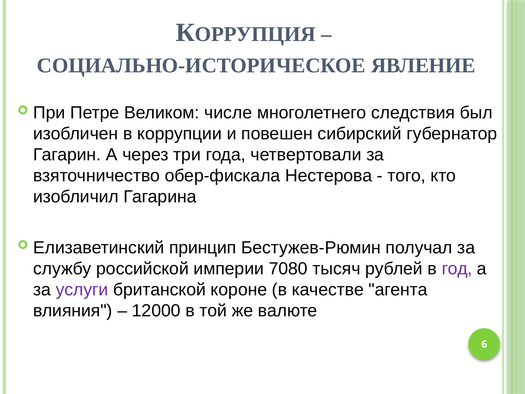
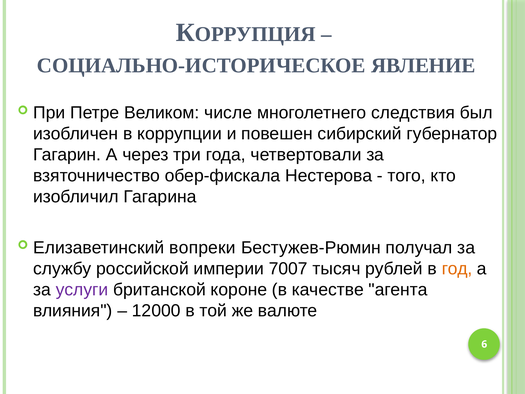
принцип: принцип -> вопреки (203, 248)
7080: 7080 -> 7007 (288, 269)
год colour: purple -> orange (457, 269)
